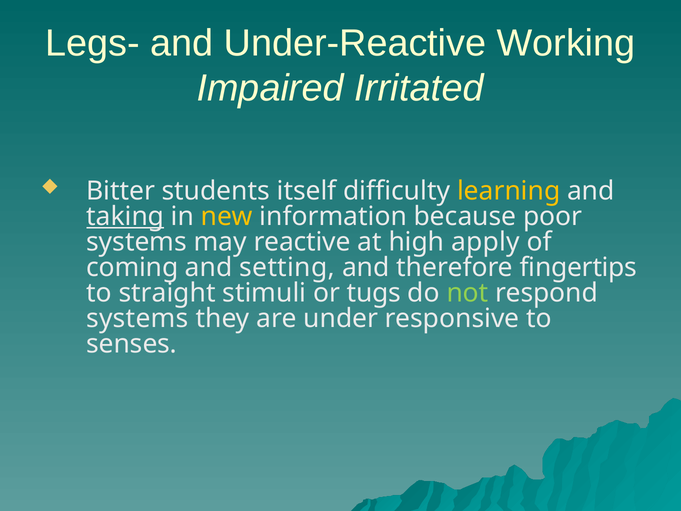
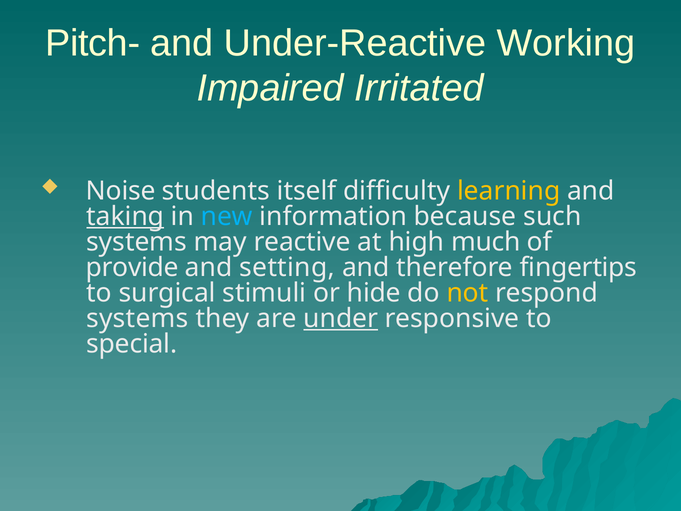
Legs-: Legs- -> Pitch- (93, 43)
Bitter: Bitter -> Noise (121, 191)
new colour: yellow -> light blue (227, 216)
poor: poor -> such (552, 216)
apply: apply -> much (486, 242)
coming: coming -> provide (132, 267)
straight: straight -> surgical (167, 293)
tugs: tugs -> hide (374, 293)
not colour: light green -> yellow (467, 293)
under underline: none -> present (341, 318)
senses: senses -> special (132, 344)
